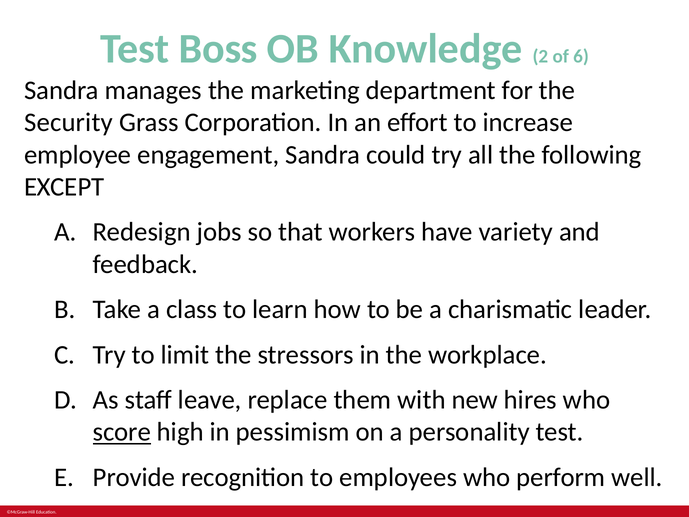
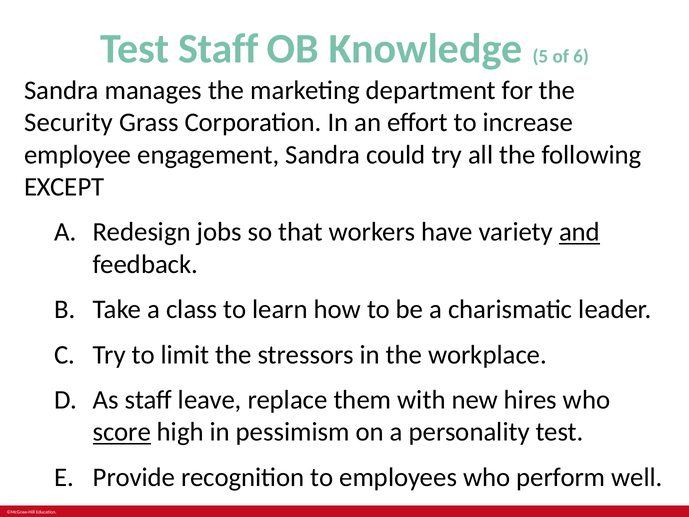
Test Boss: Boss -> Staff (218, 49)
2: 2 -> 5 (540, 56)
and underline: none -> present (580, 232)
